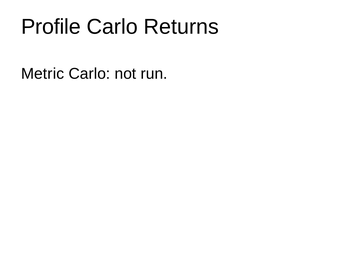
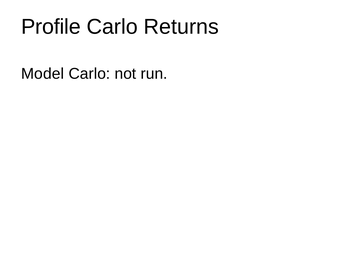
Metric: Metric -> Model (43, 74)
